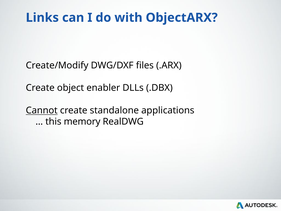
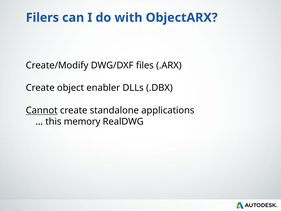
Links: Links -> Filers (42, 18)
